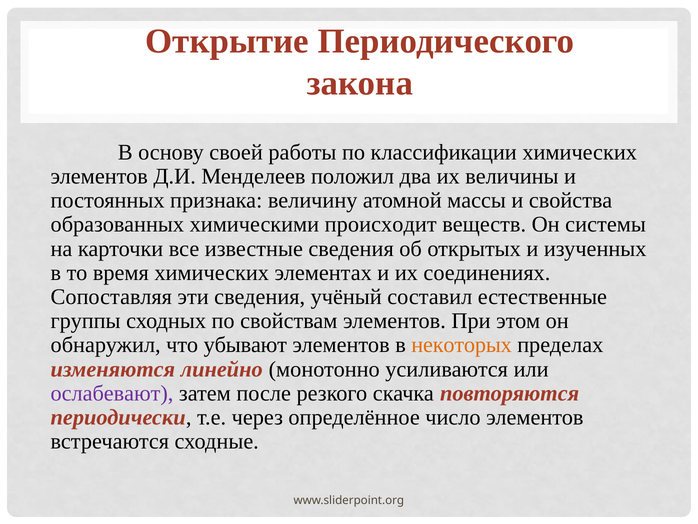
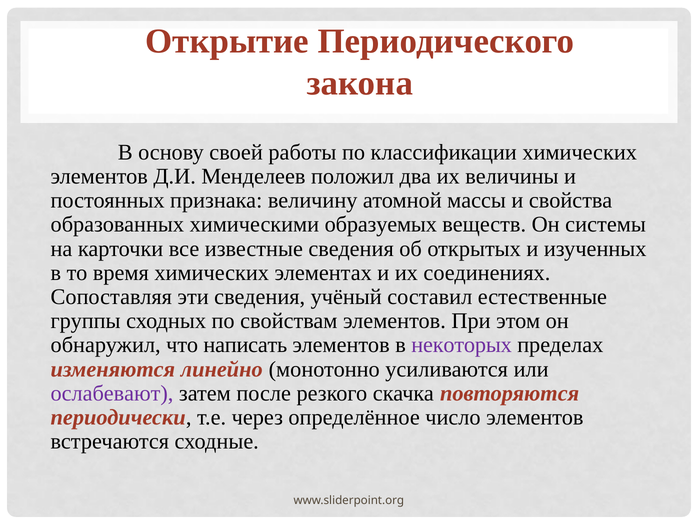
происходит: происходит -> образуемых (381, 224)
убывают: убывают -> написать (245, 345)
некоторых colour: orange -> purple (462, 345)
